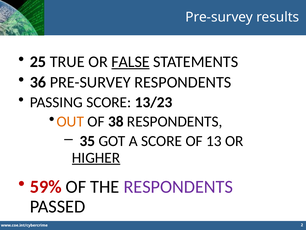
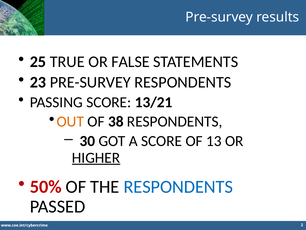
FALSE underline: present -> none (131, 62)
36: 36 -> 23 (38, 82)
13/23: 13/23 -> 13/21 (154, 102)
35: 35 -> 30 (87, 141)
59%: 59% -> 50% (46, 186)
RESPONDENTS colour: purple -> blue (178, 186)
